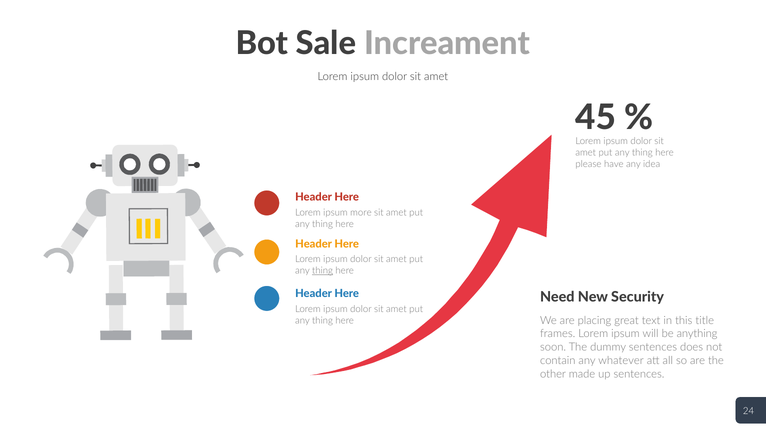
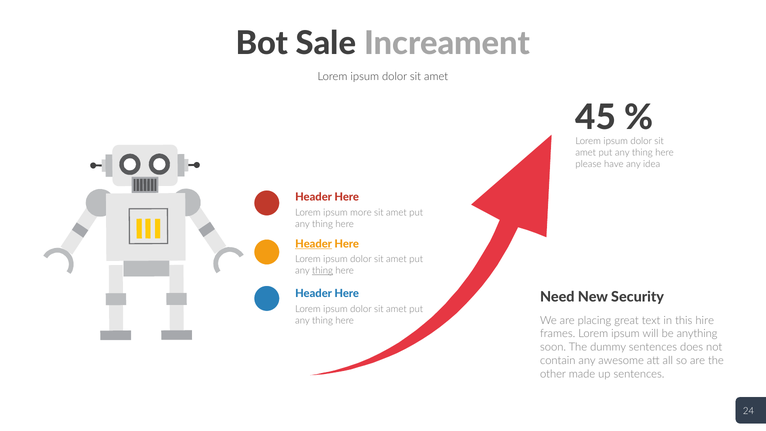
Header underline: none -> present (314, 244)
title: title -> hire (705, 320)
whatever: whatever -> awesome (621, 360)
